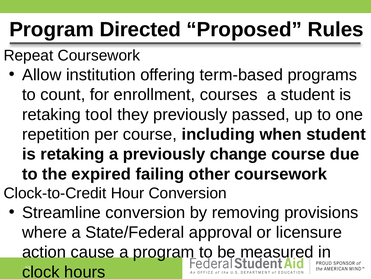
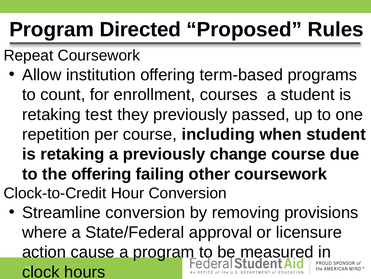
tool: tool -> test (99, 114)
the expired: expired -> offering (101, 174)
